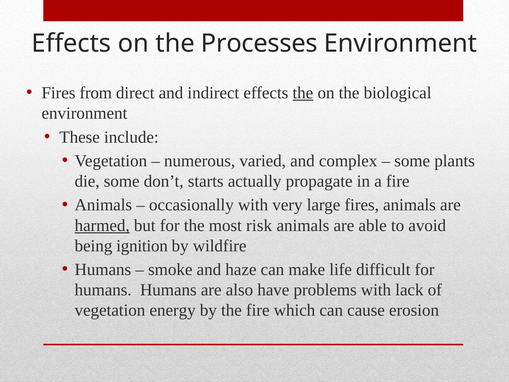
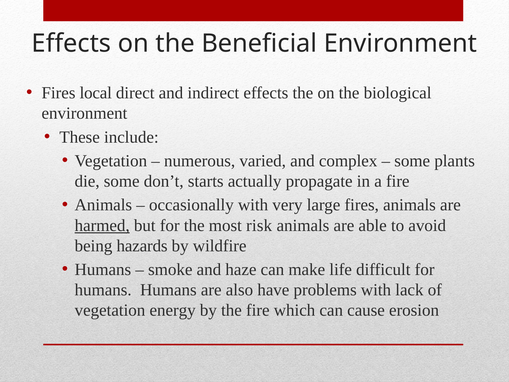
Processes: Processes -> Beneficial (259, 43)
from: from -> local (96, 93)
the underline: present -> none (303, 93)
ignition: ignition -> hazards (142, 246)
